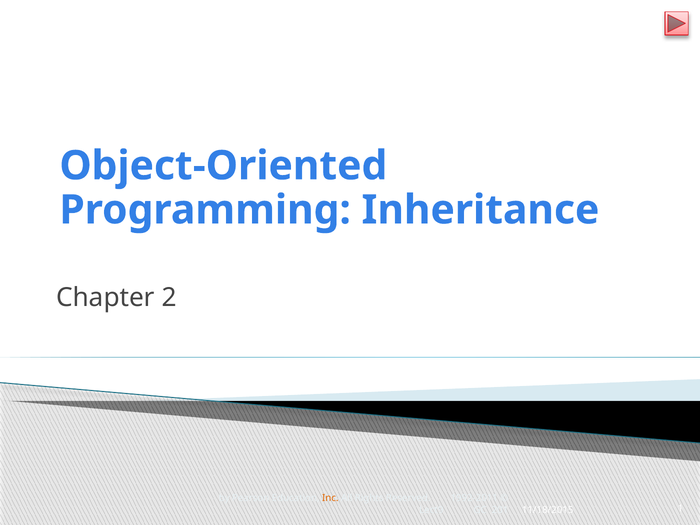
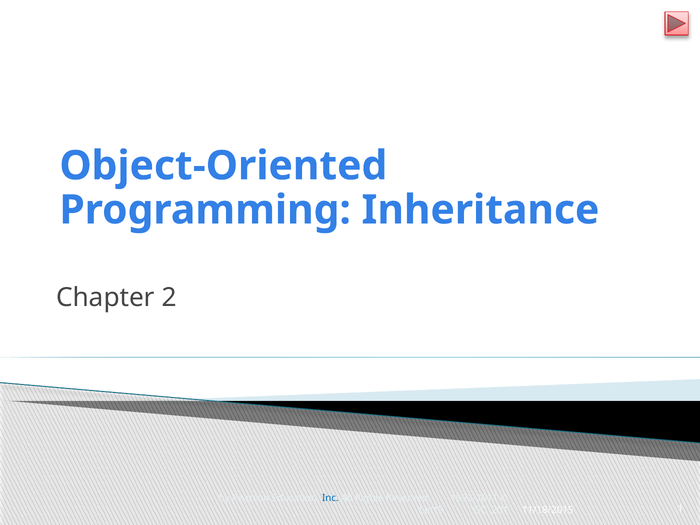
Inc colour: orange -> blue (330, 498)
